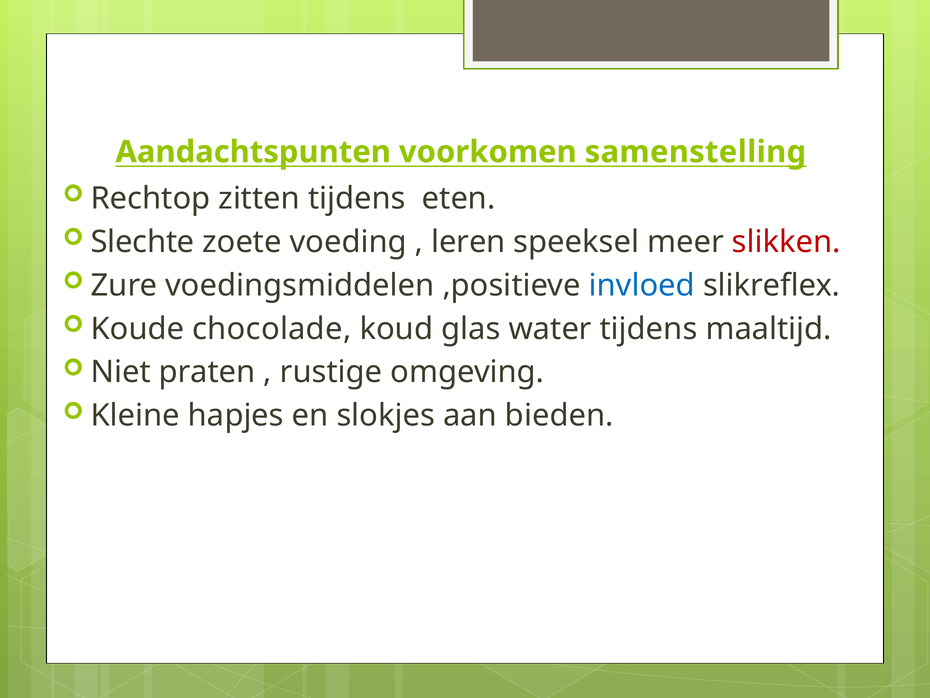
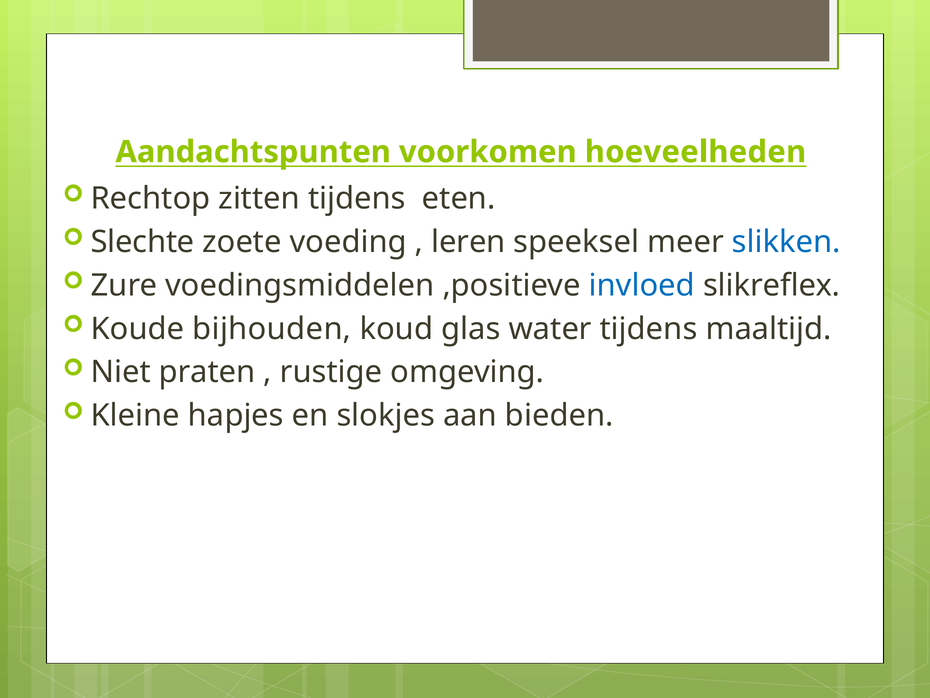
samenstelling: samenstelling -> hoeveelheden (695, 152)
slikken colour: red -> blue (786, 242)
chocolade: chocolade -> bijhouden (272, 329)
